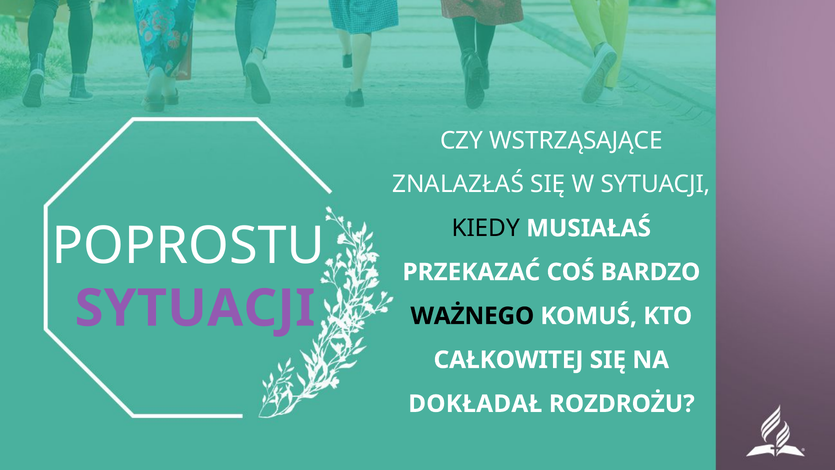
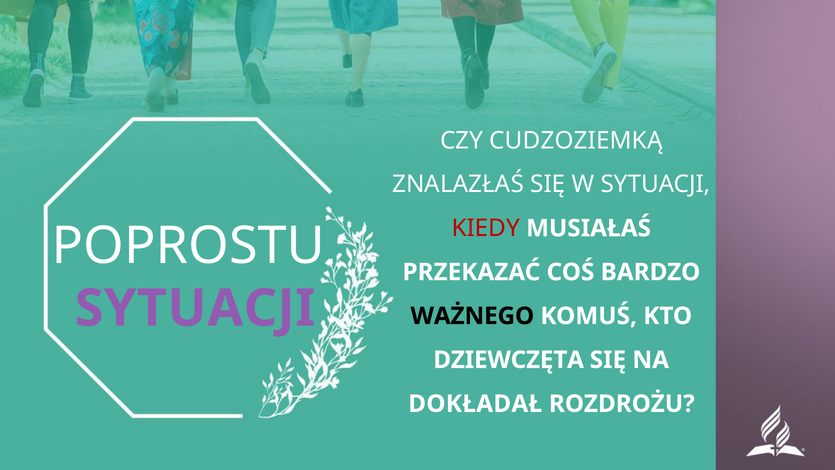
WSTRZĄSAJĄCE: WSTRZĄSAJĄCE -> CUDZOZIEMKĄ (576, 140)
KIEDY colour: black -> red (486, 228)
CAŁKOWITEJ: CAŁKOWITEJ -> DZIEWCZĘTA (509, 360)
